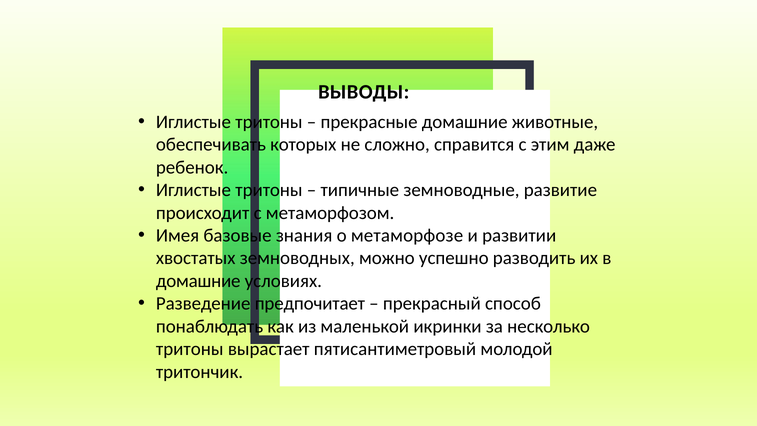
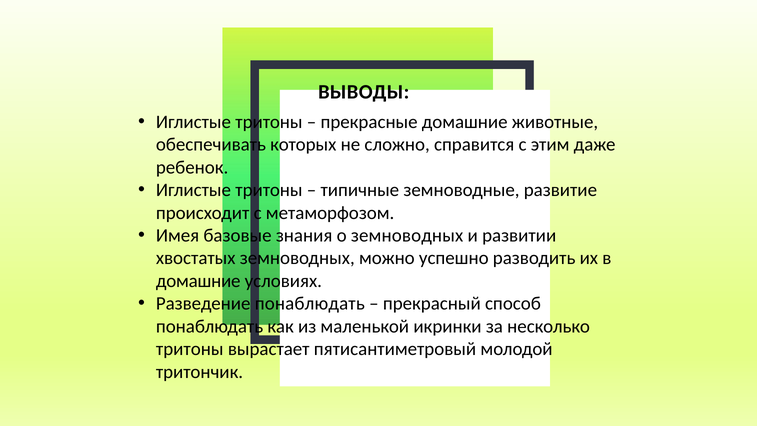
о метаморфозе: метаморфозе -> земноводных (407, 235)
Разведение предпочитает: предпочитает -> понаблюдать (310, 304)
